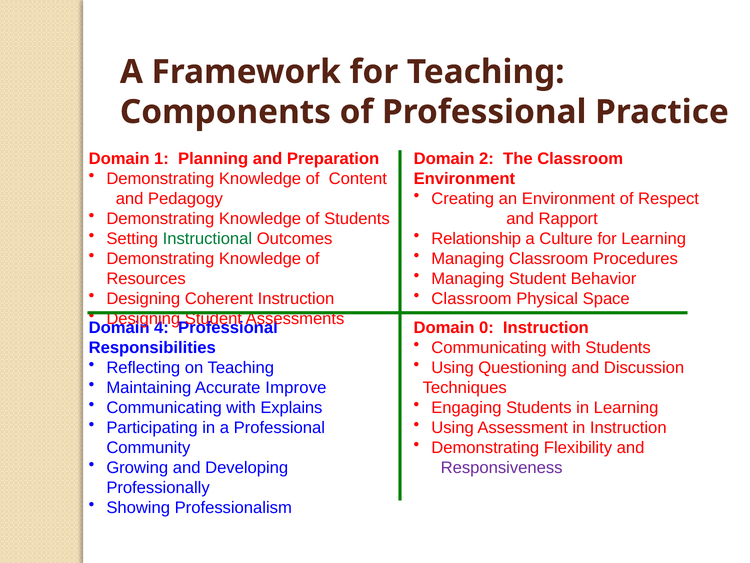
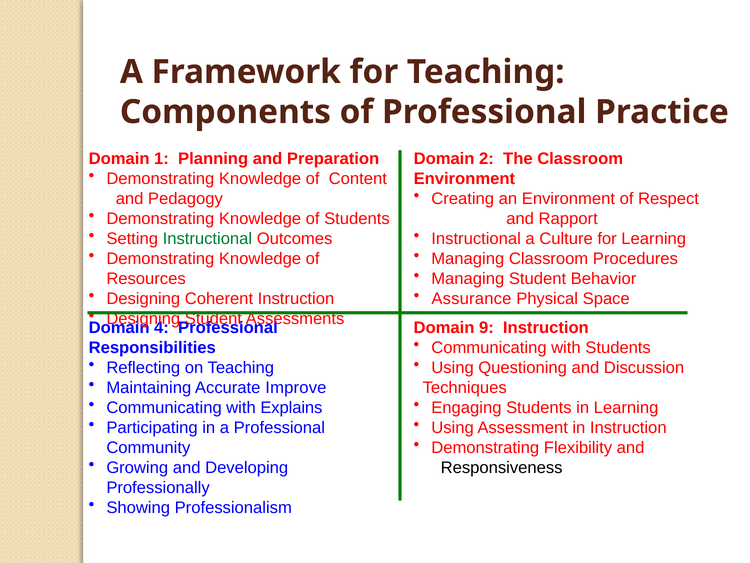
Relationship: Relationship -> Instructional (476, 238)
Classroom: Classroom -> Assurance (471, 298)
0: 0 -> 9 (486, 327)
Responsiveness colour: purple -> black (502, 467)
